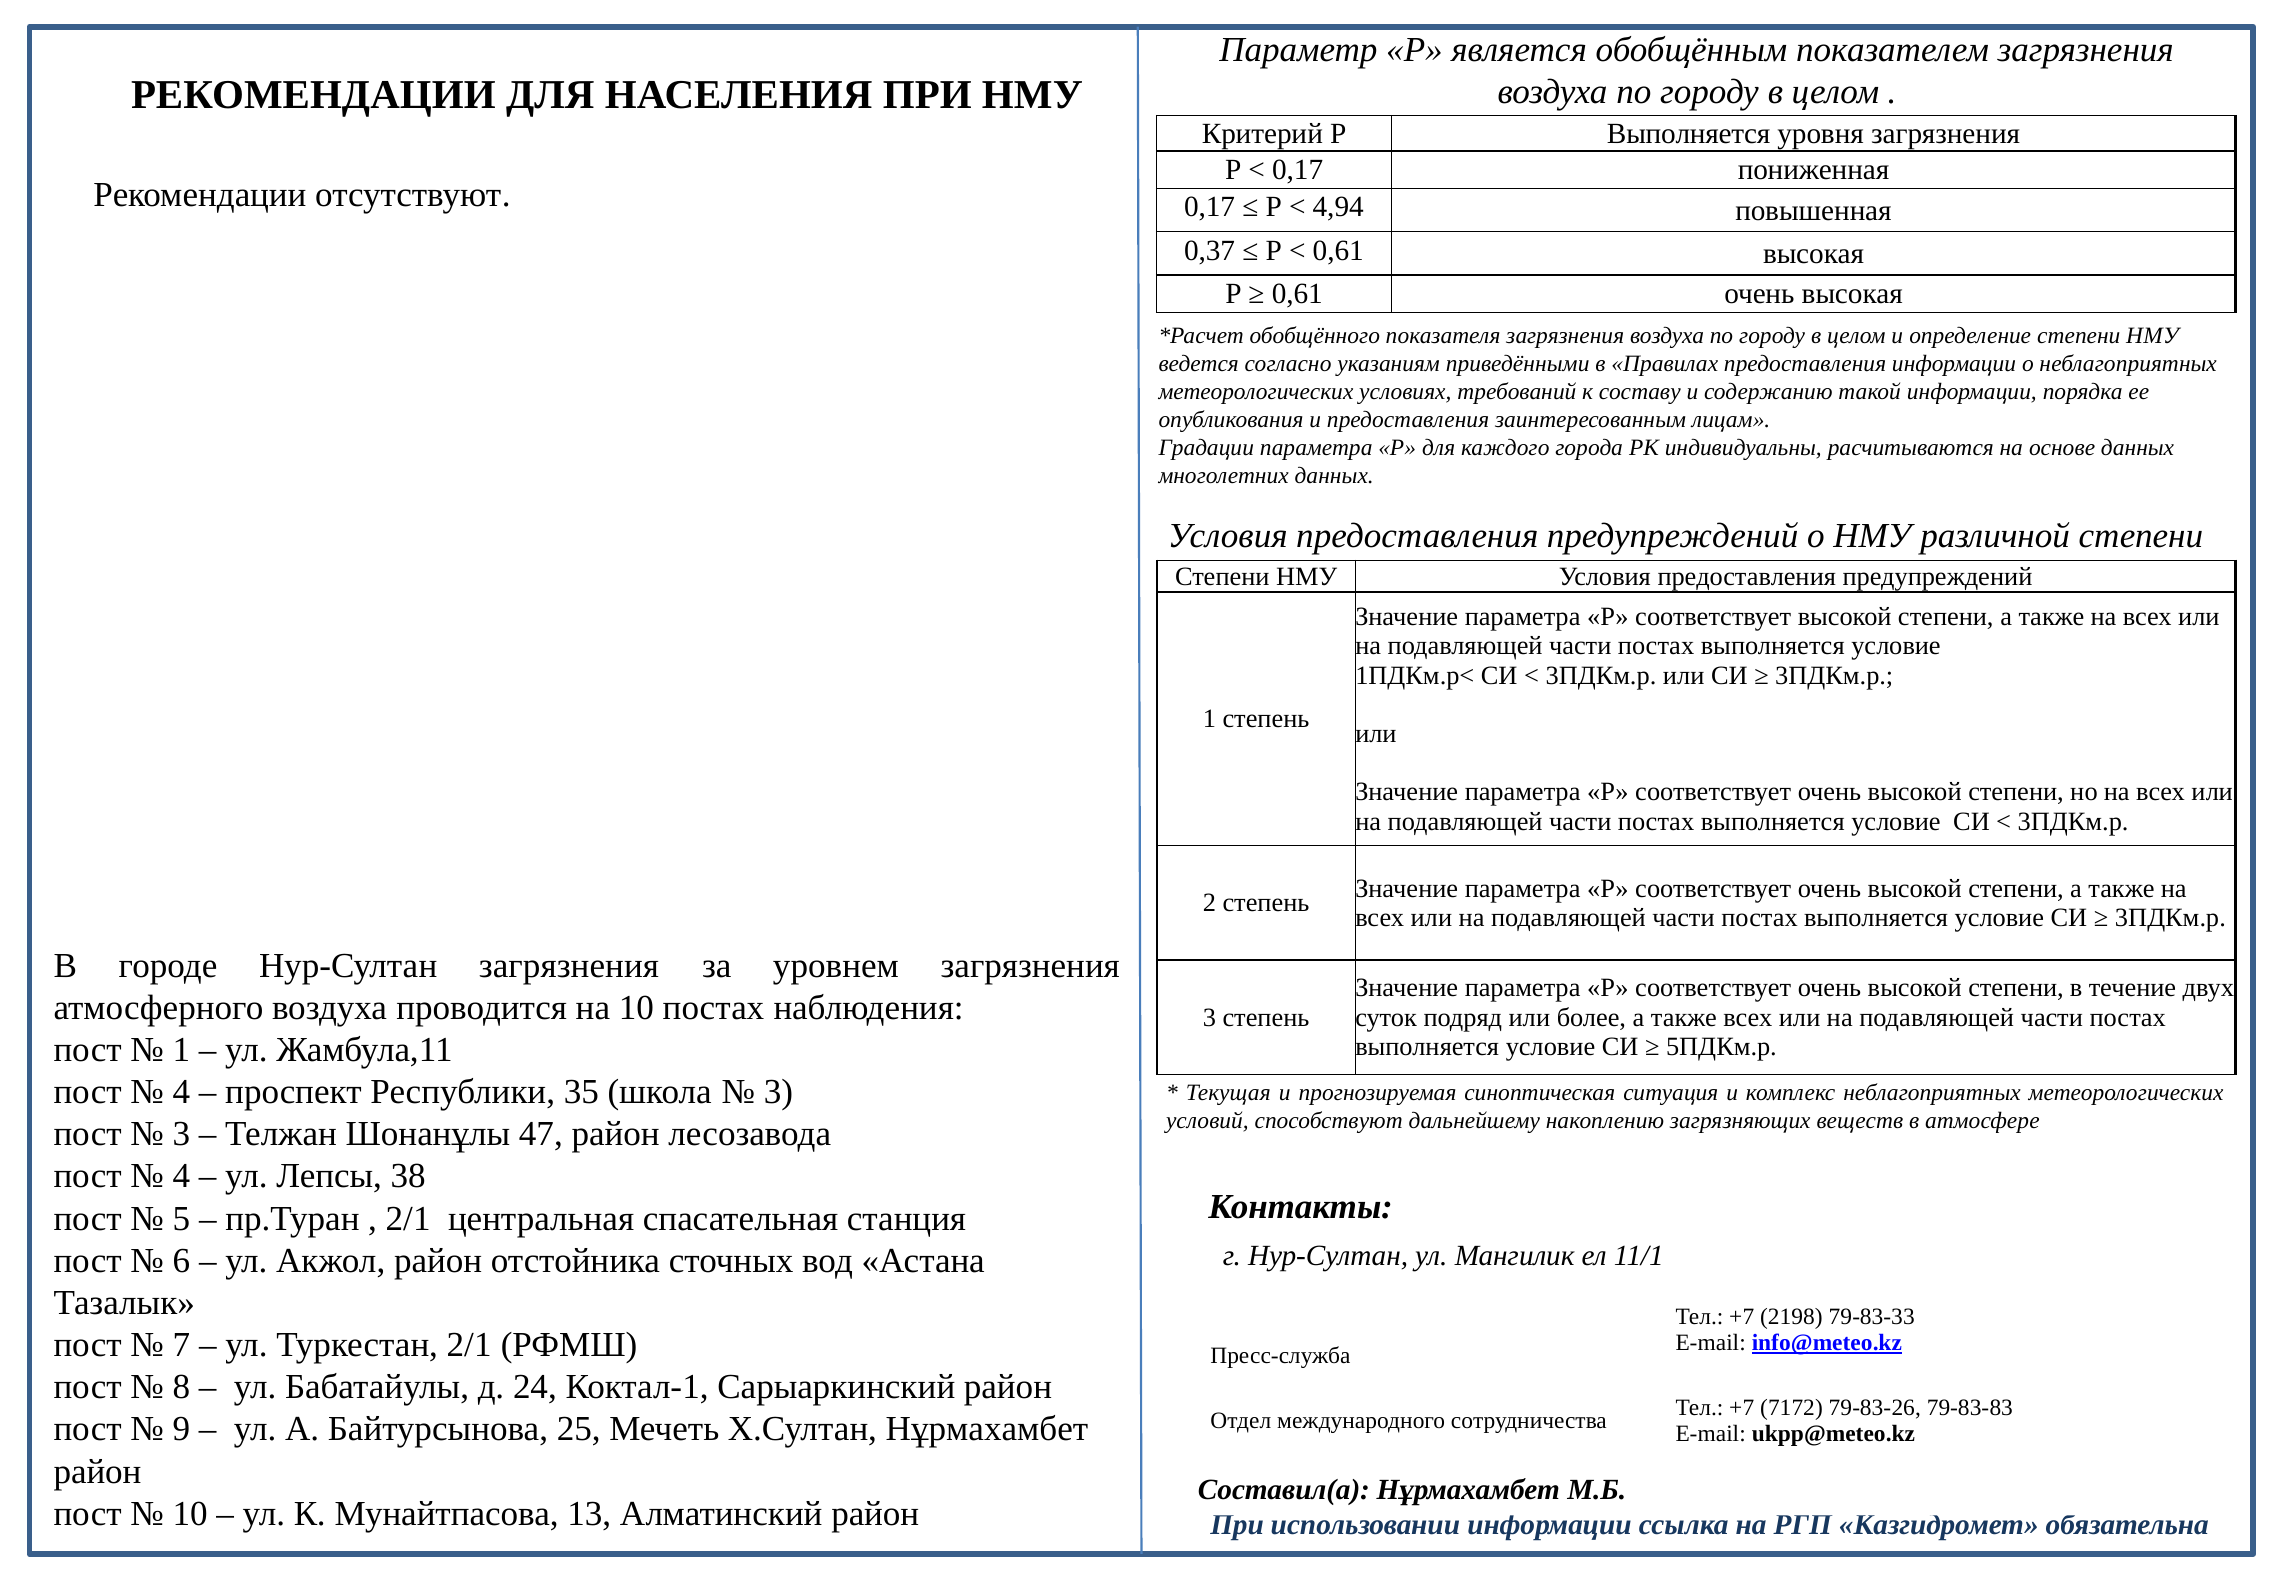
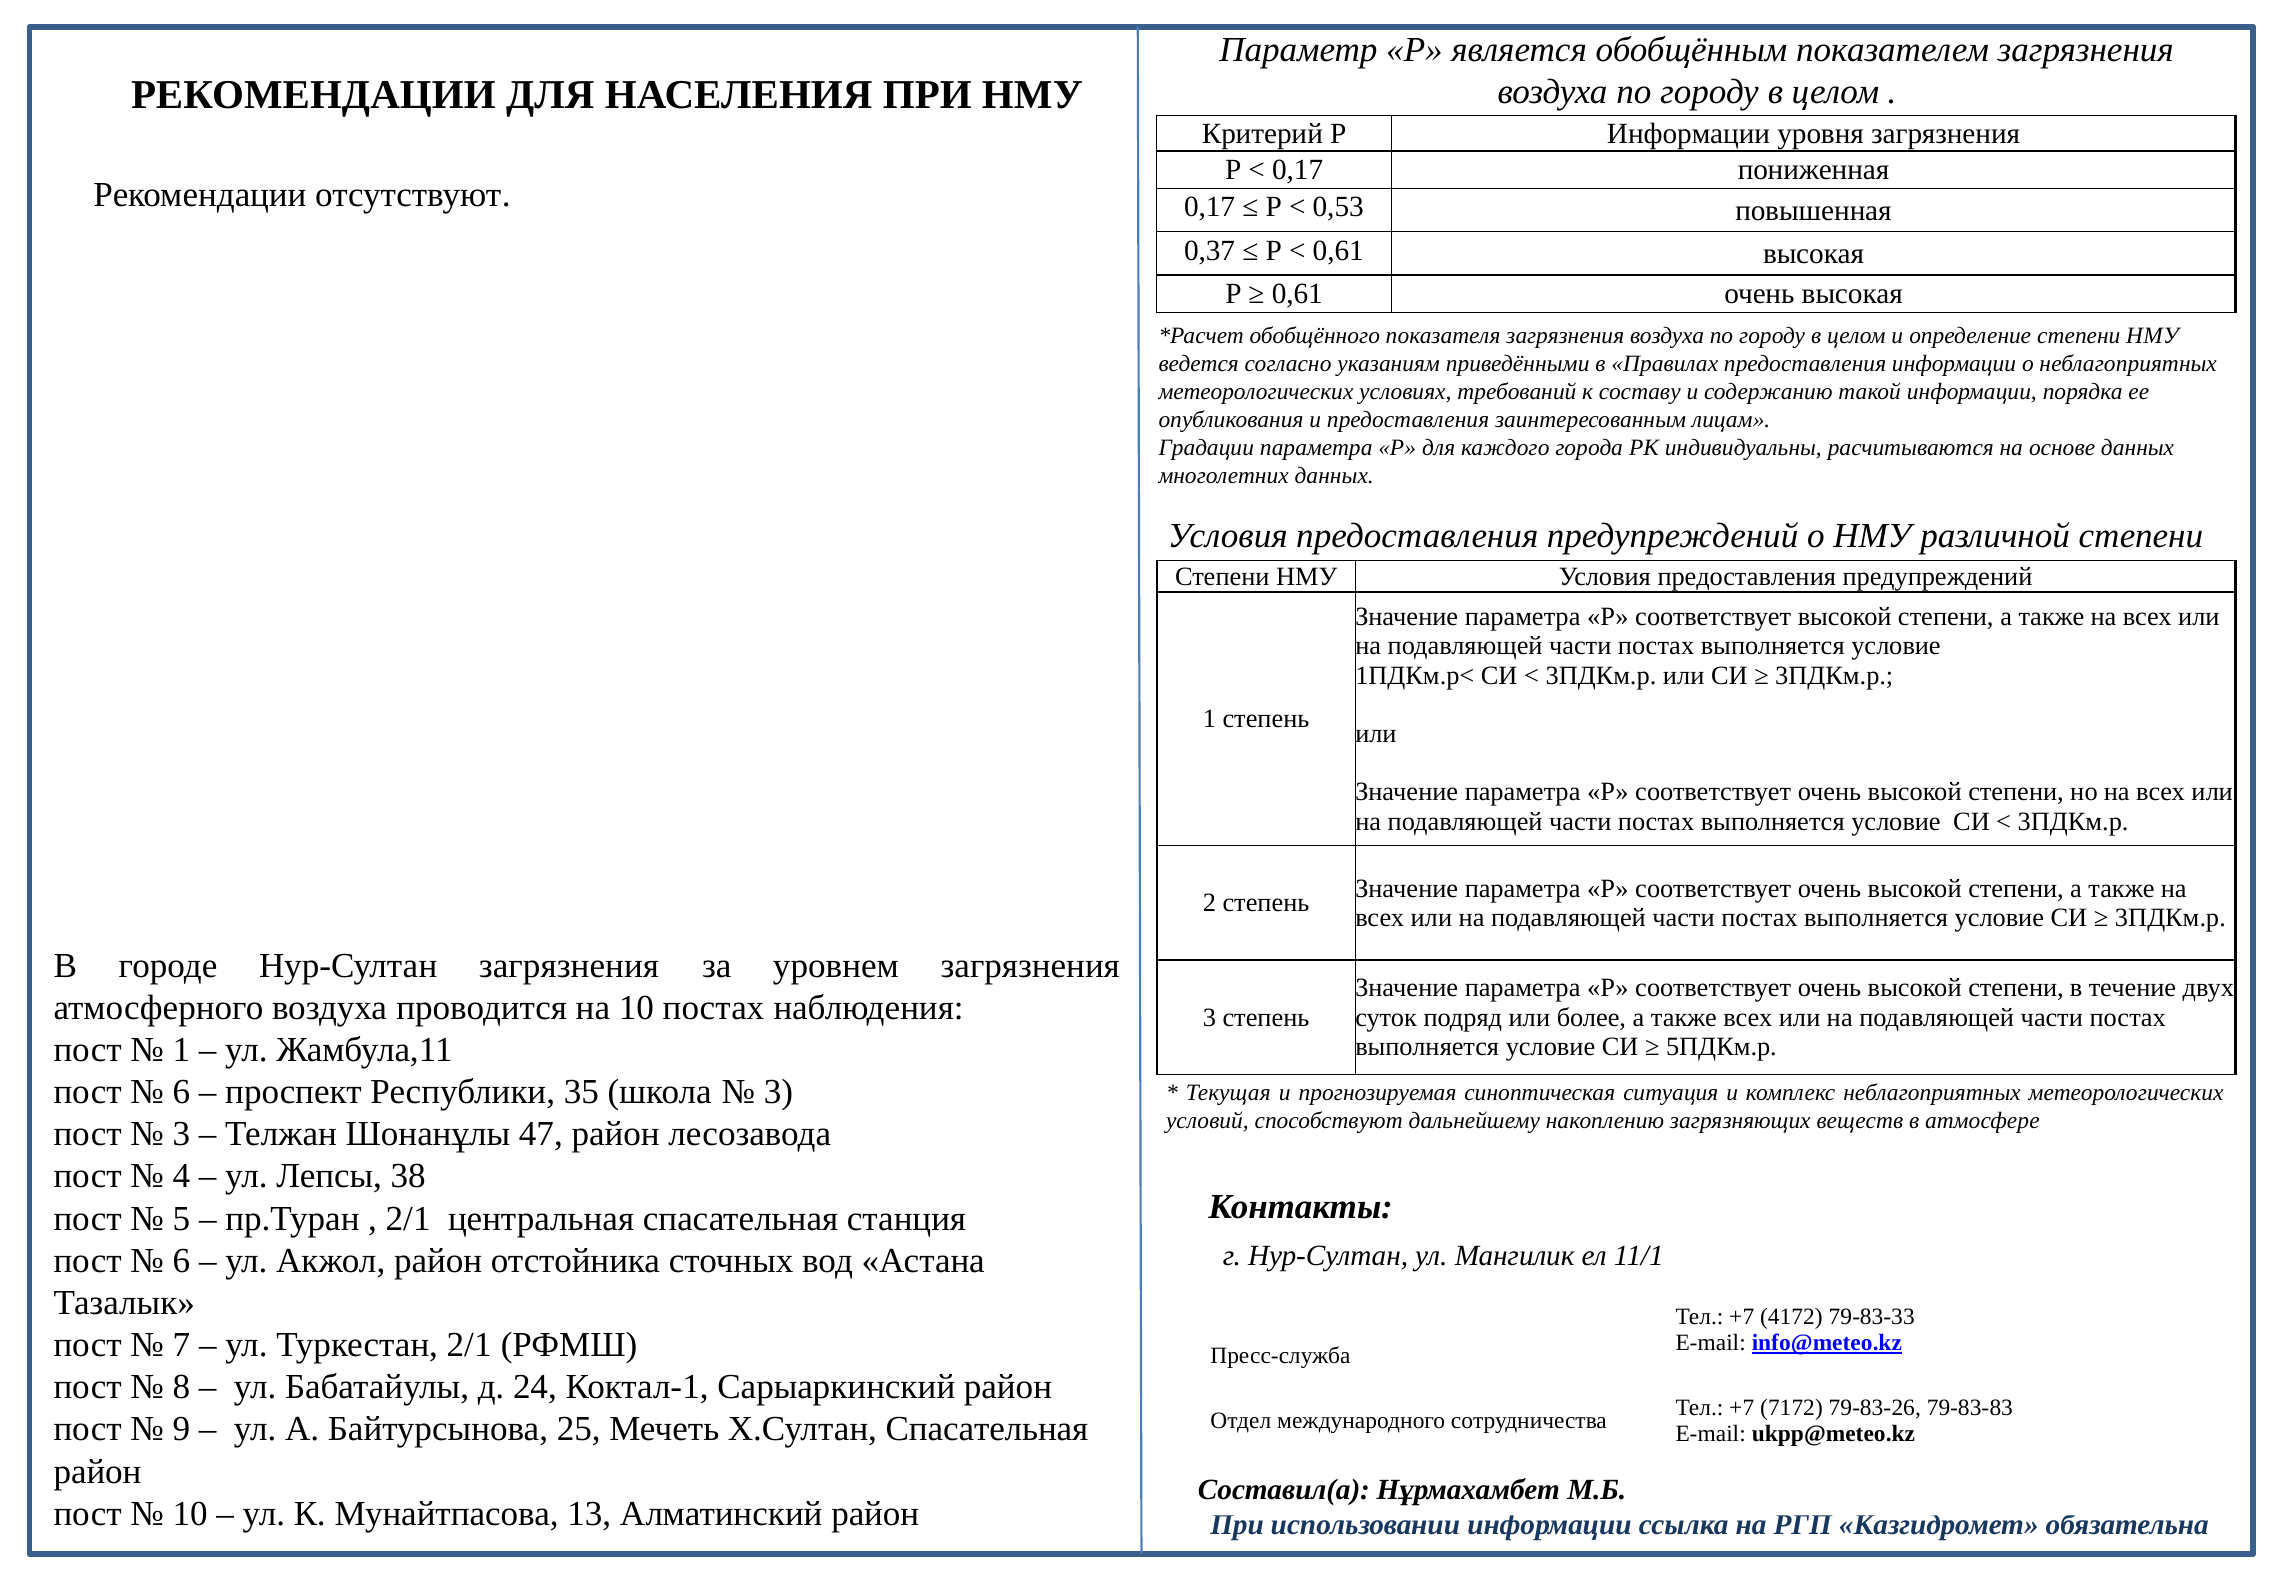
Р Выполняется: Выполняется -> Информации (1689, 133)
4,94: 4,94 -> 0,53 (1338, 207)
4: 4 -> 6 (181, 1092)
2198: 2198 -> 4172 (1791, 1316)
Х.Султан Нұрмахамбет: Нұрмахамбет -> Спасательная (987, 1429)
